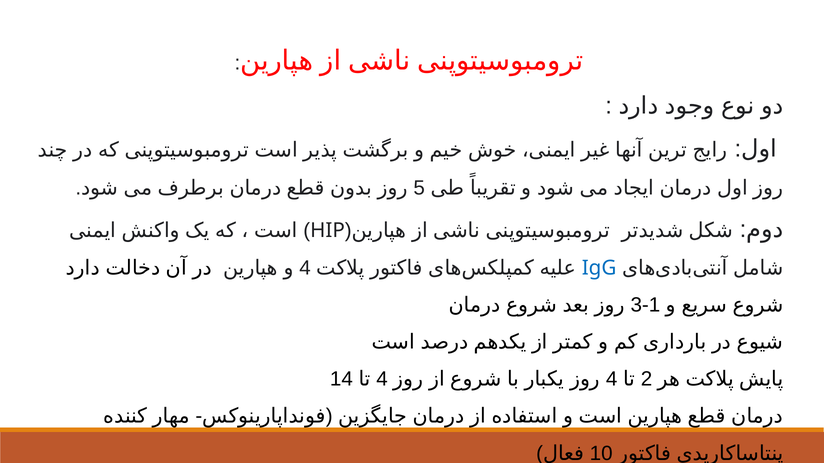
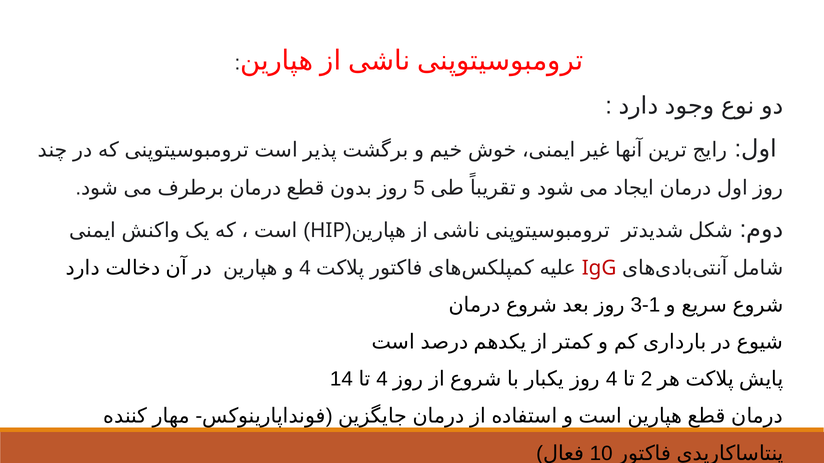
IgG colour: blue -> red (599, 268)
